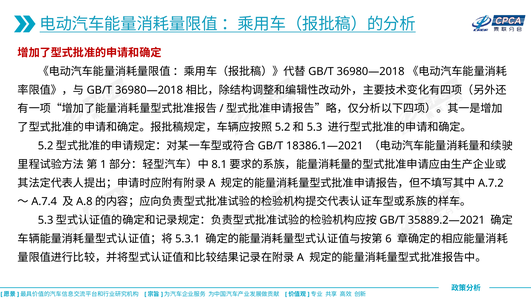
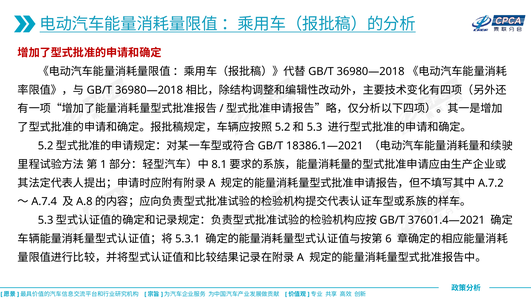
35889.2—2021: 35889.2—2021 -> 37601.4—2021 (446, 220)
